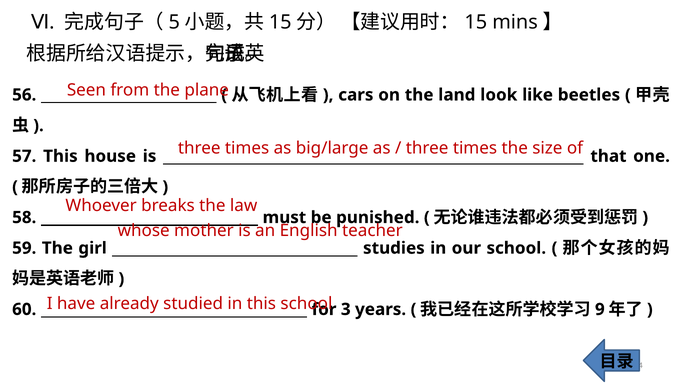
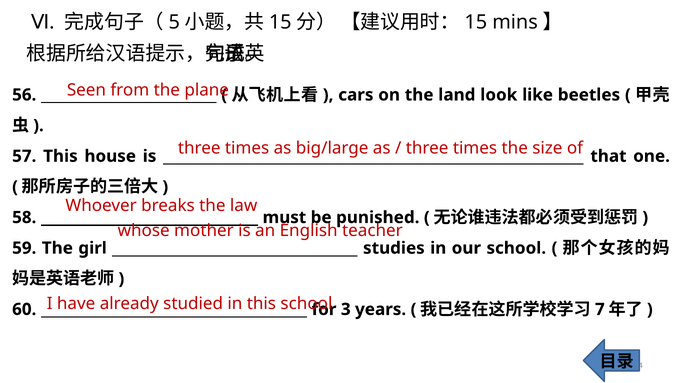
9: 9 -> 7 (600, 310)
